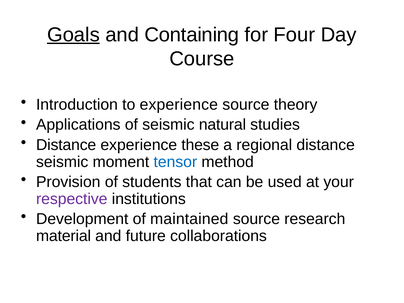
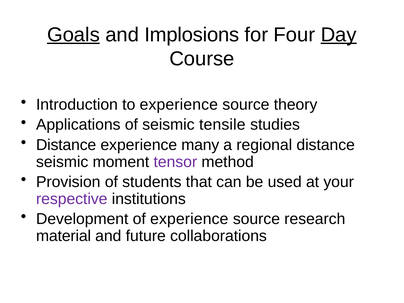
Containing: Containing -> Implosions (192, 35)
Day underline: none -> present (339, 35)
natural: natural -> tensile (222, 125)
these: these -> many (200, 145)
tensor colour: blue -> purple (175, 162)
of maintained: maintained -> experience (189, 219)
